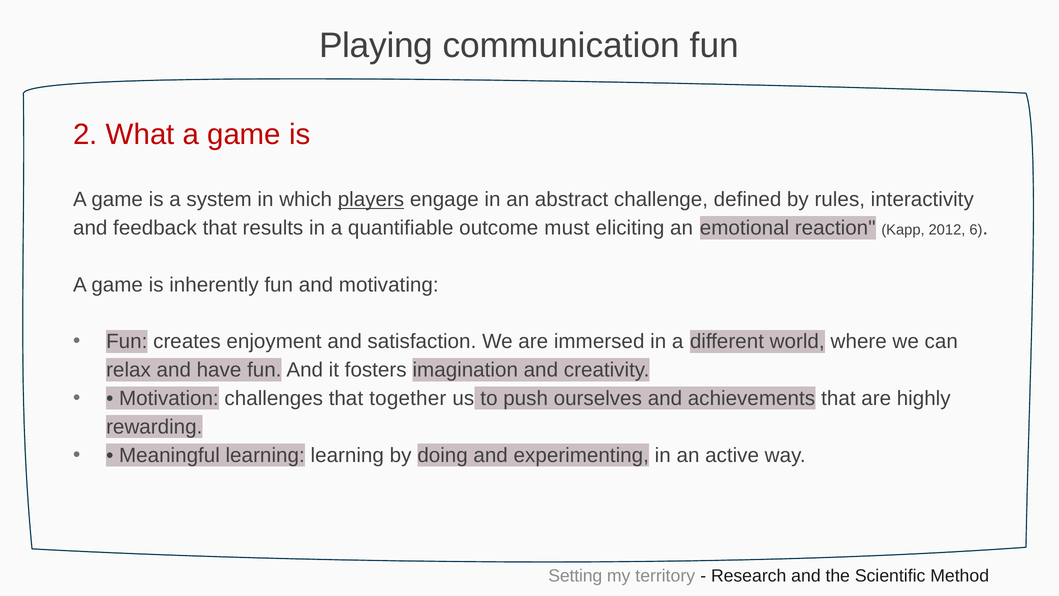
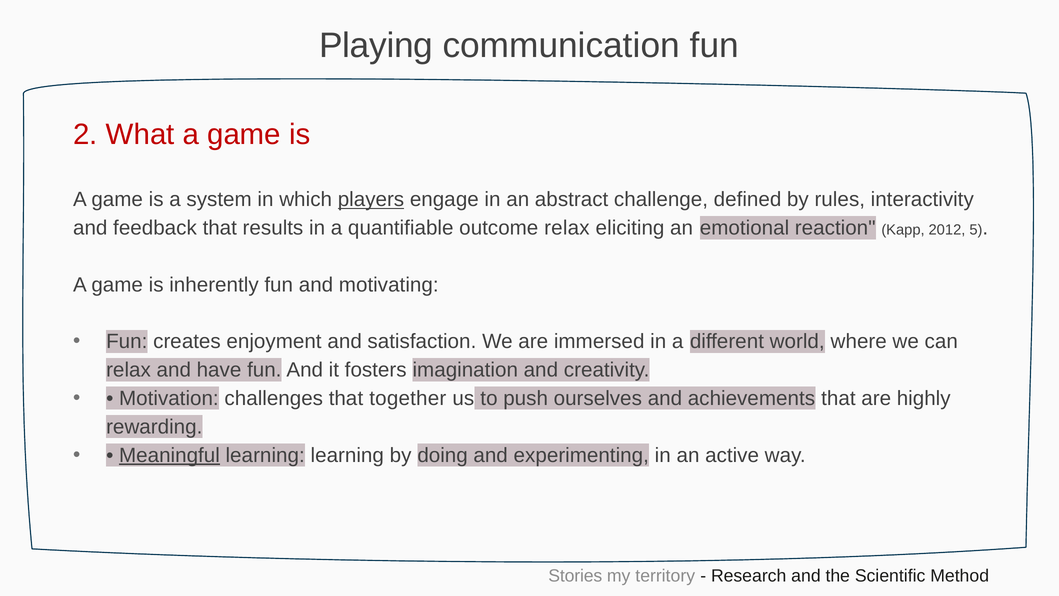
outcome must: must -> relax (567, 228)
6: 6 -> 5 (976, 230)
Meaningful underline: none -> present (169, 455)
Setting: Setting -> Stories (575, 576)
